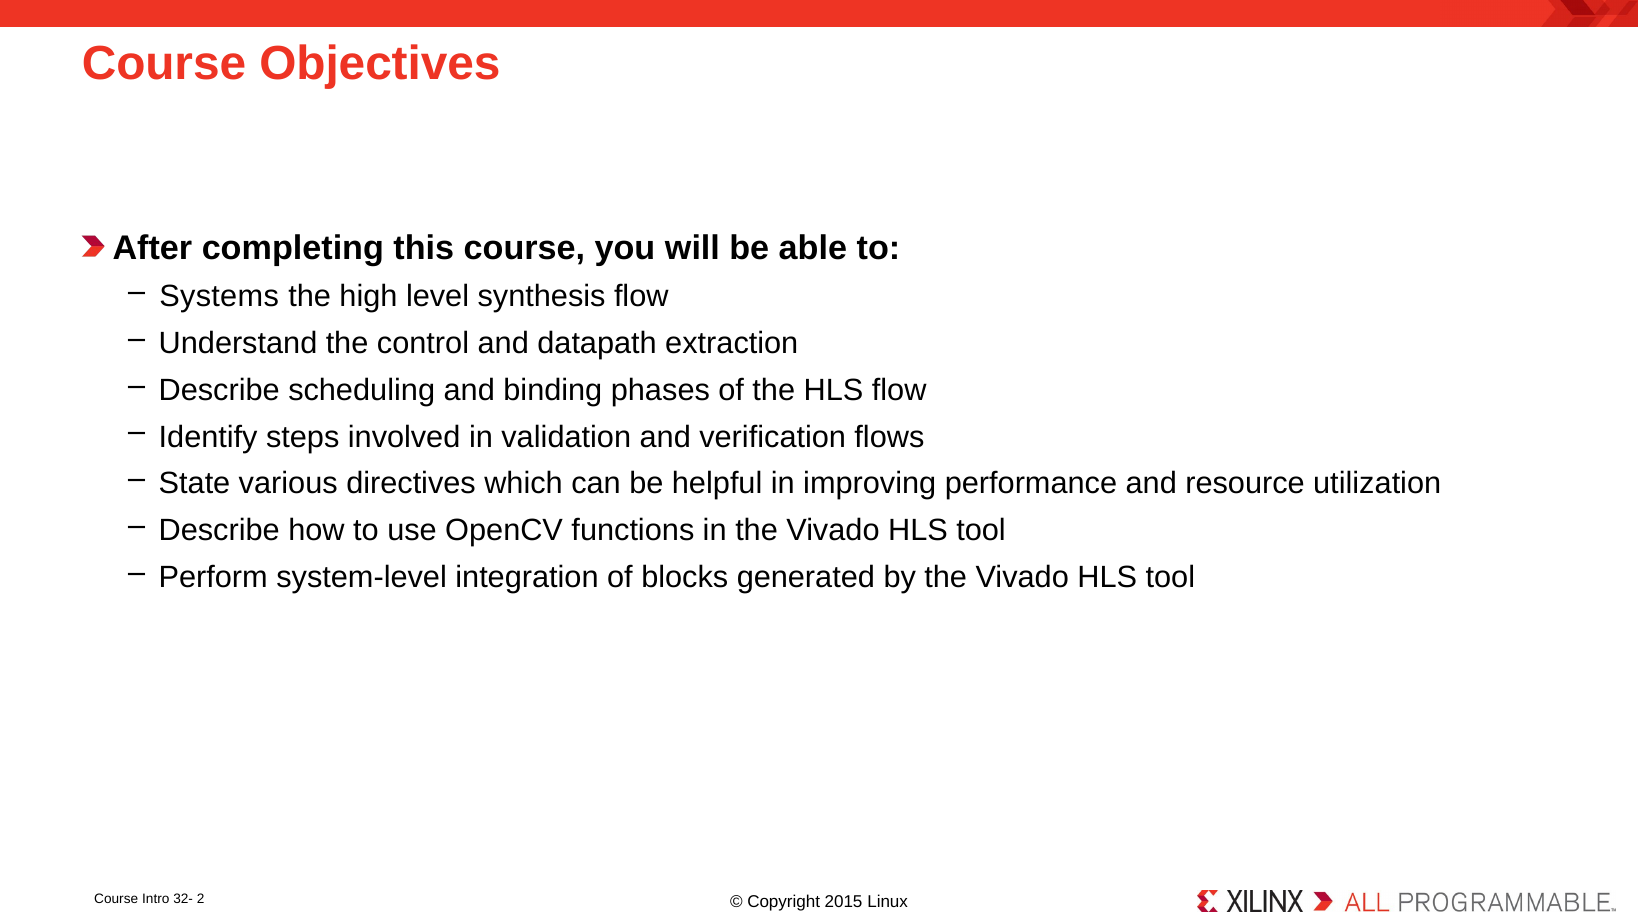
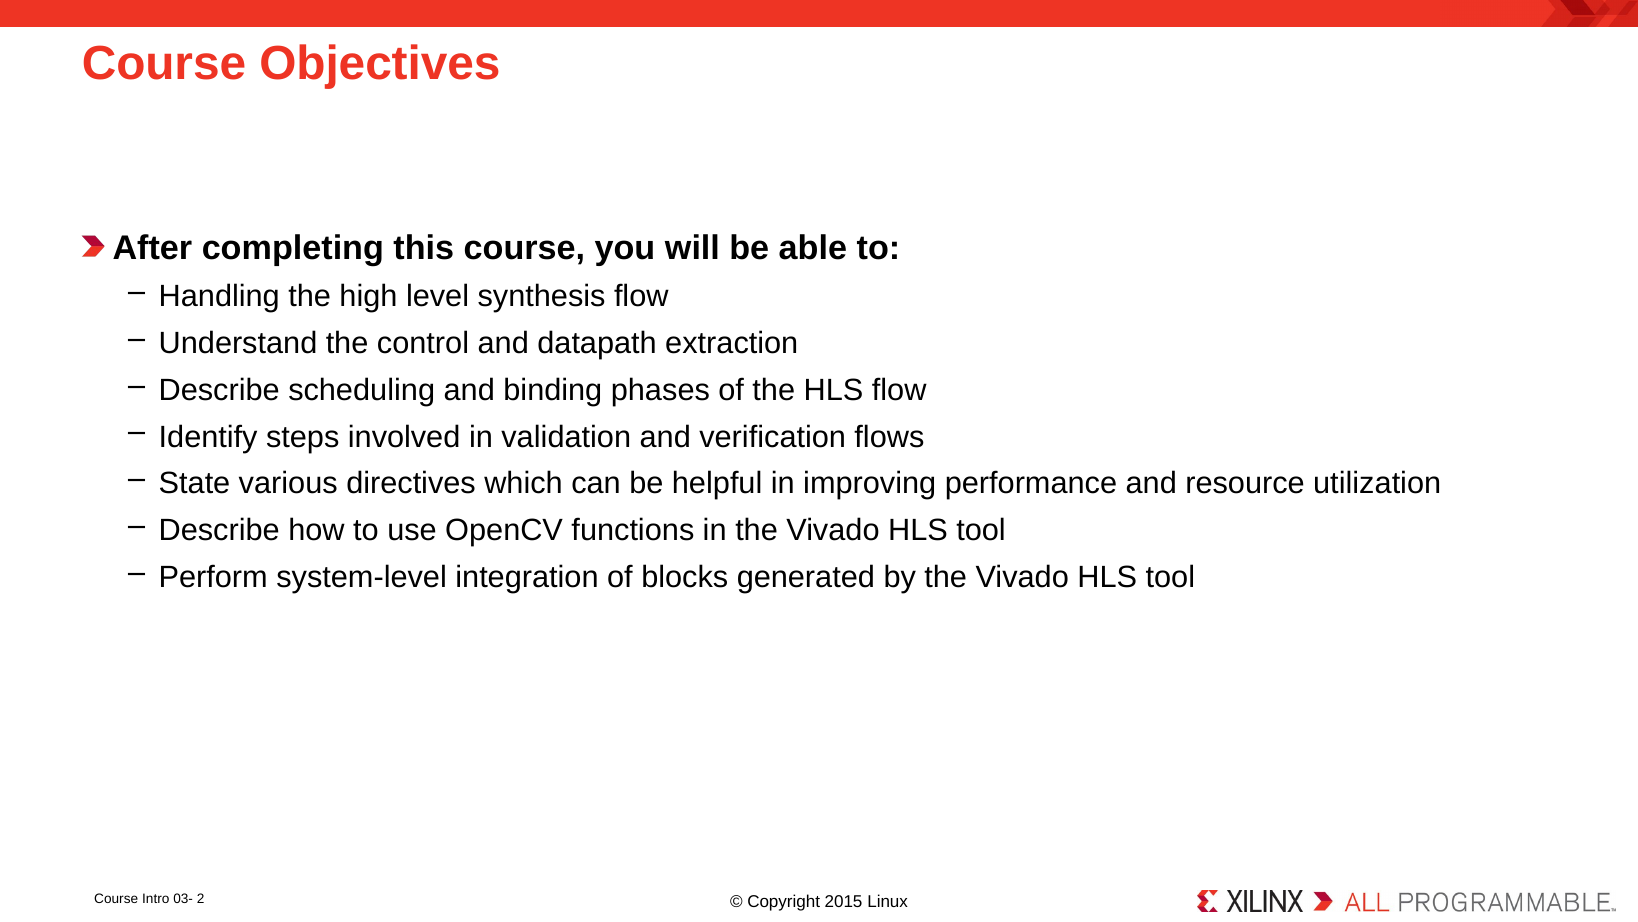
Systems: Systems -> Handling (219, 297)
32-: 32- -> 03- (183, 899)
